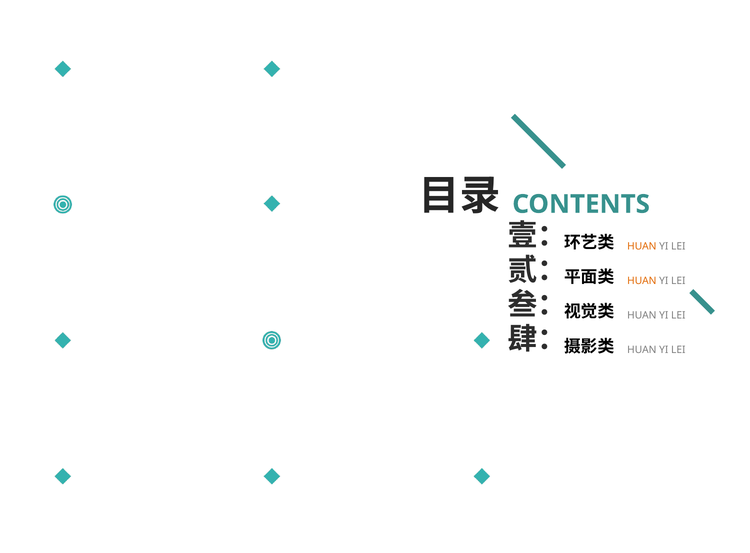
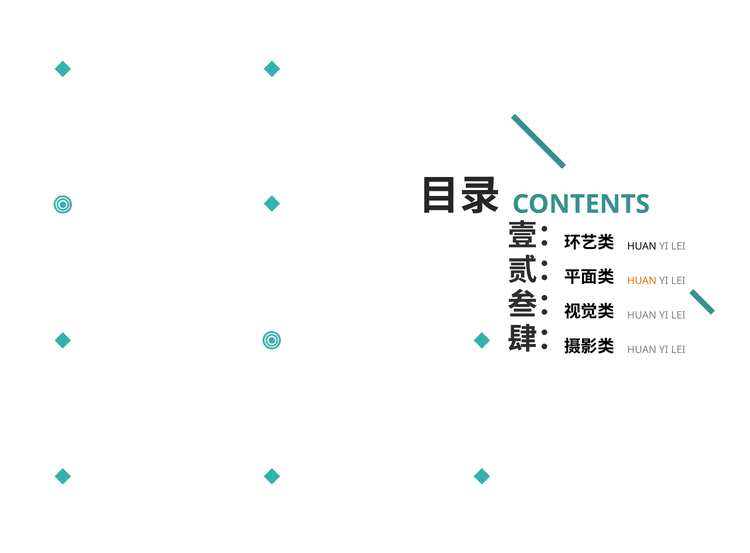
HUAN colour: orange -> black (642, 246)
